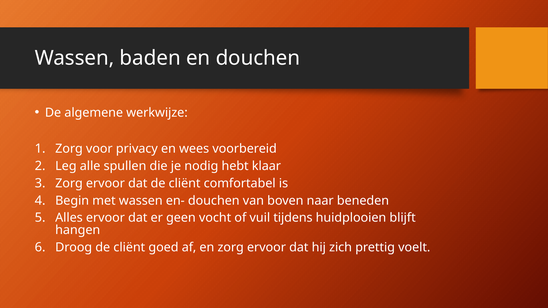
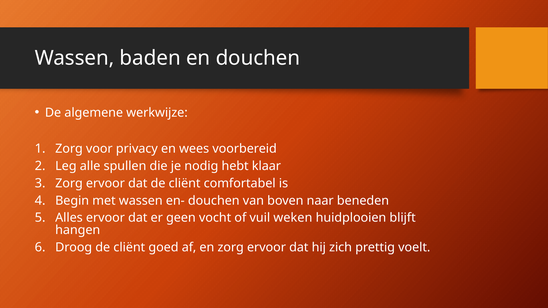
tijdens: tijdens -> weken (293, 218)
